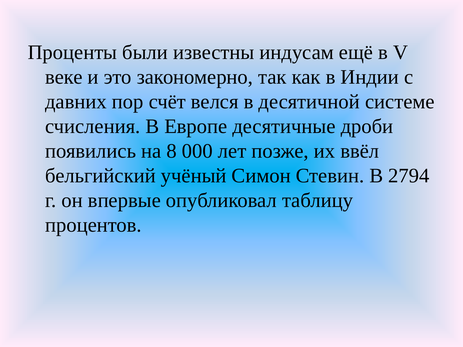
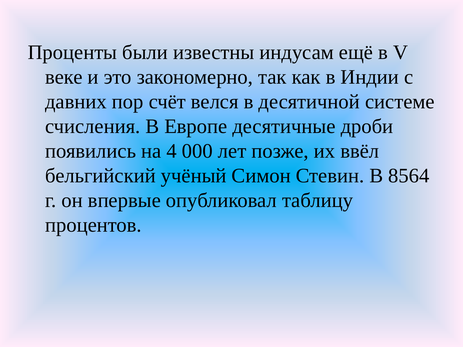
8: 8 -> 4 (172, 151)
2794: 2794 -> 8564 (409, 176)
